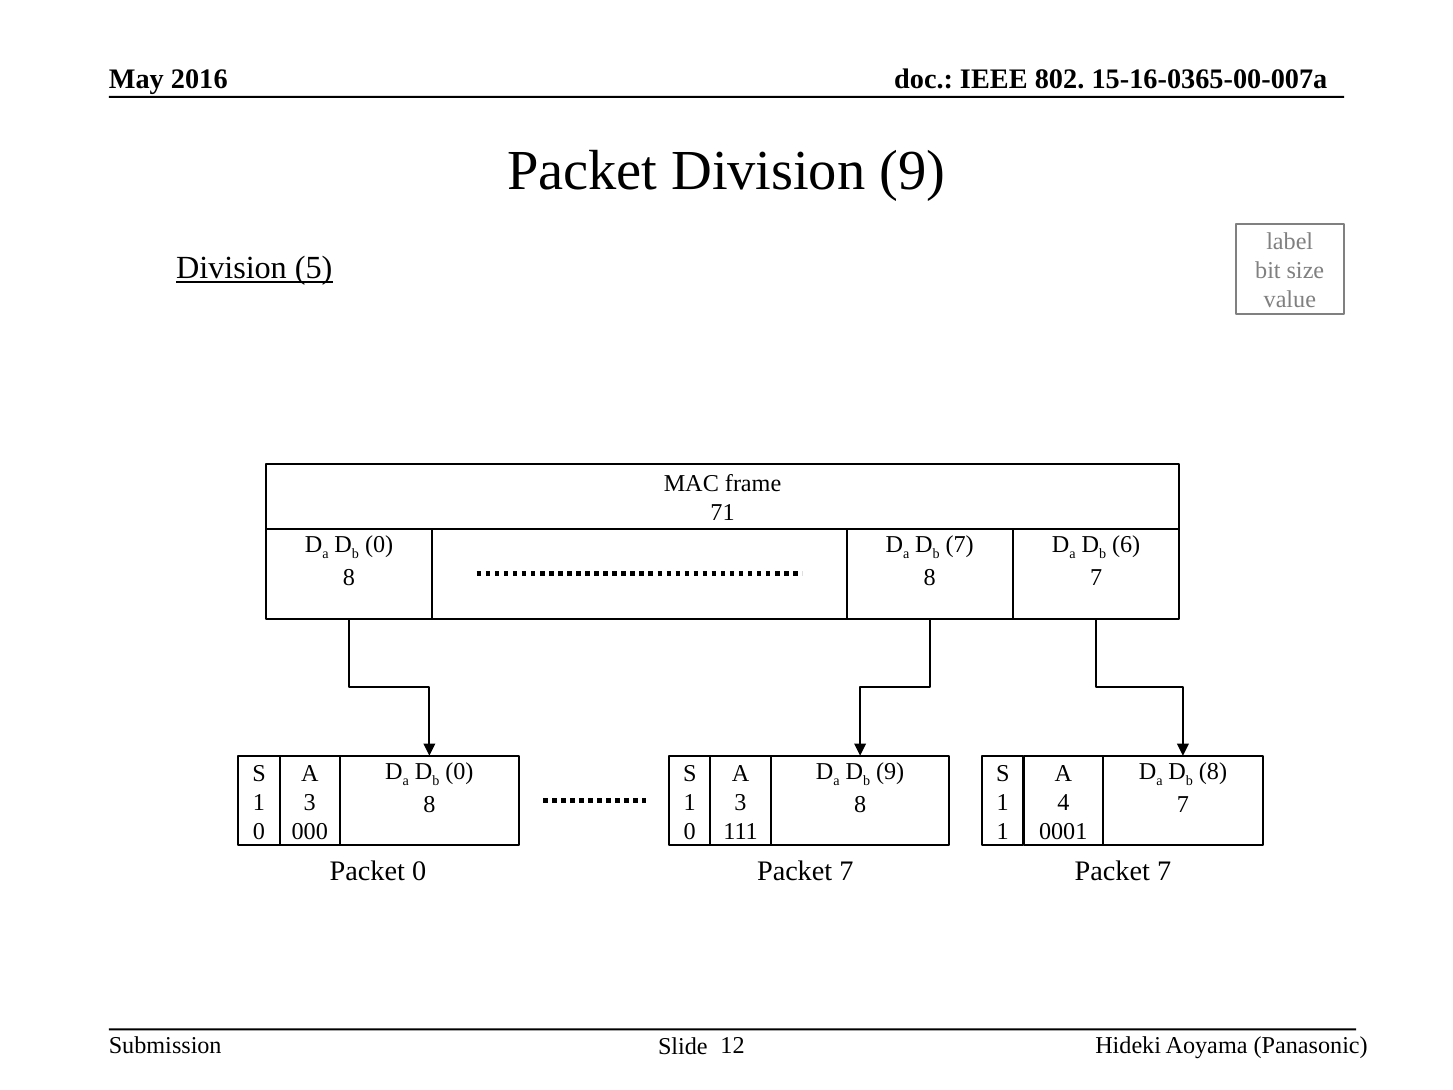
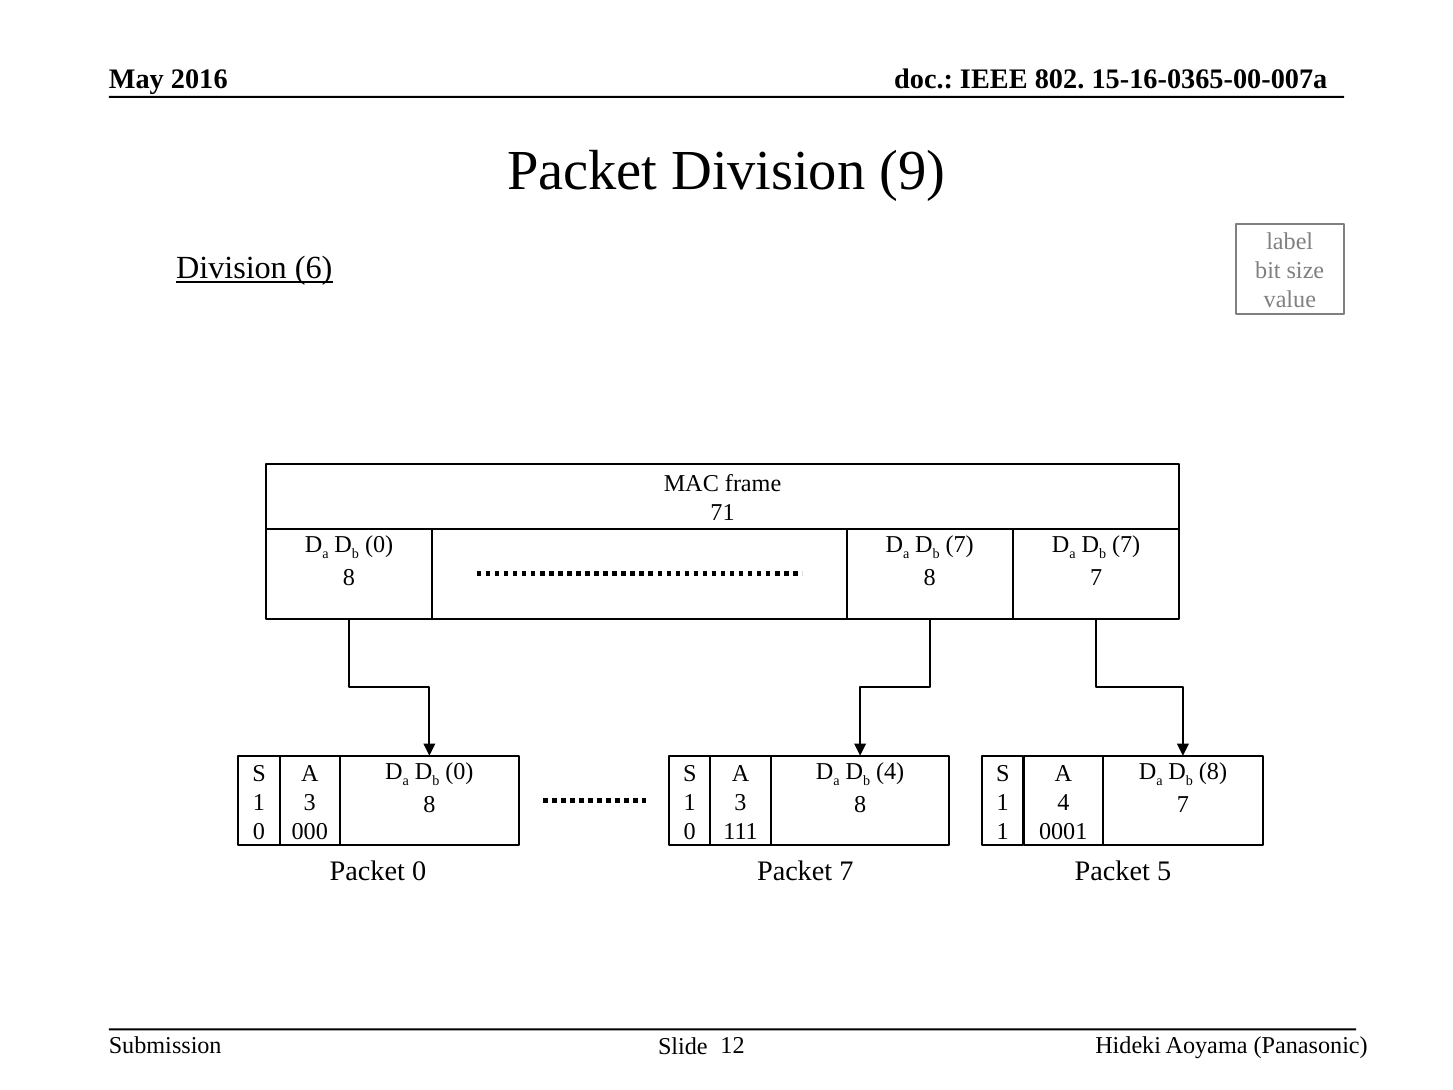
5: 5 -> 6 (314, 268)
6: 6 -> 7 (1126, 545)
9: 9 -> 4 (890, 771)
0 Packet 7: 7 -> 5 (1164, 871)
